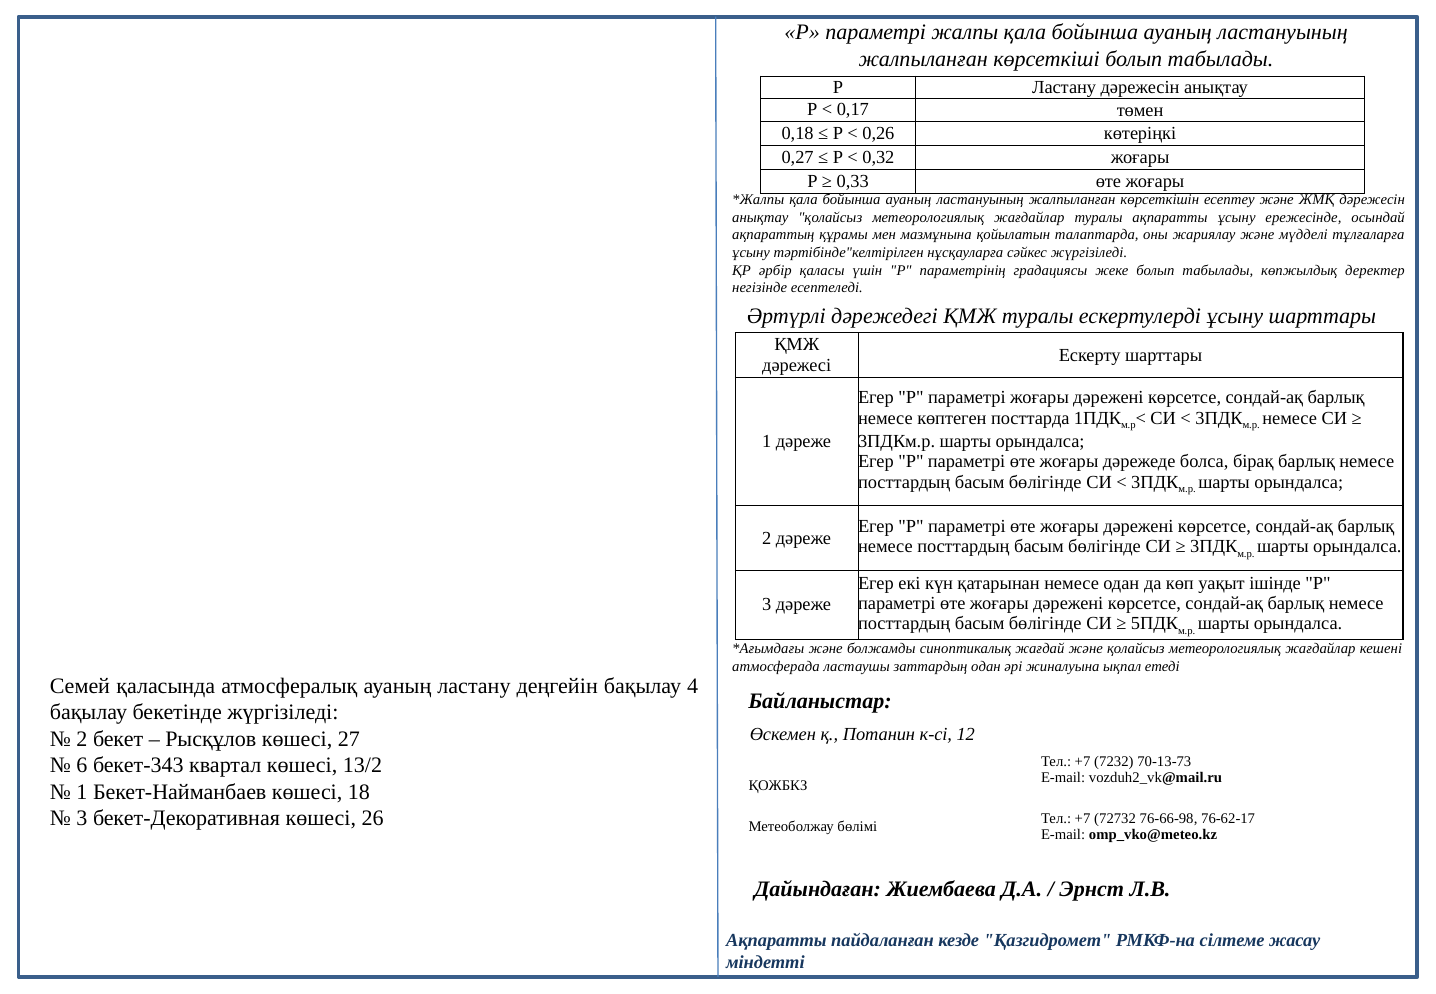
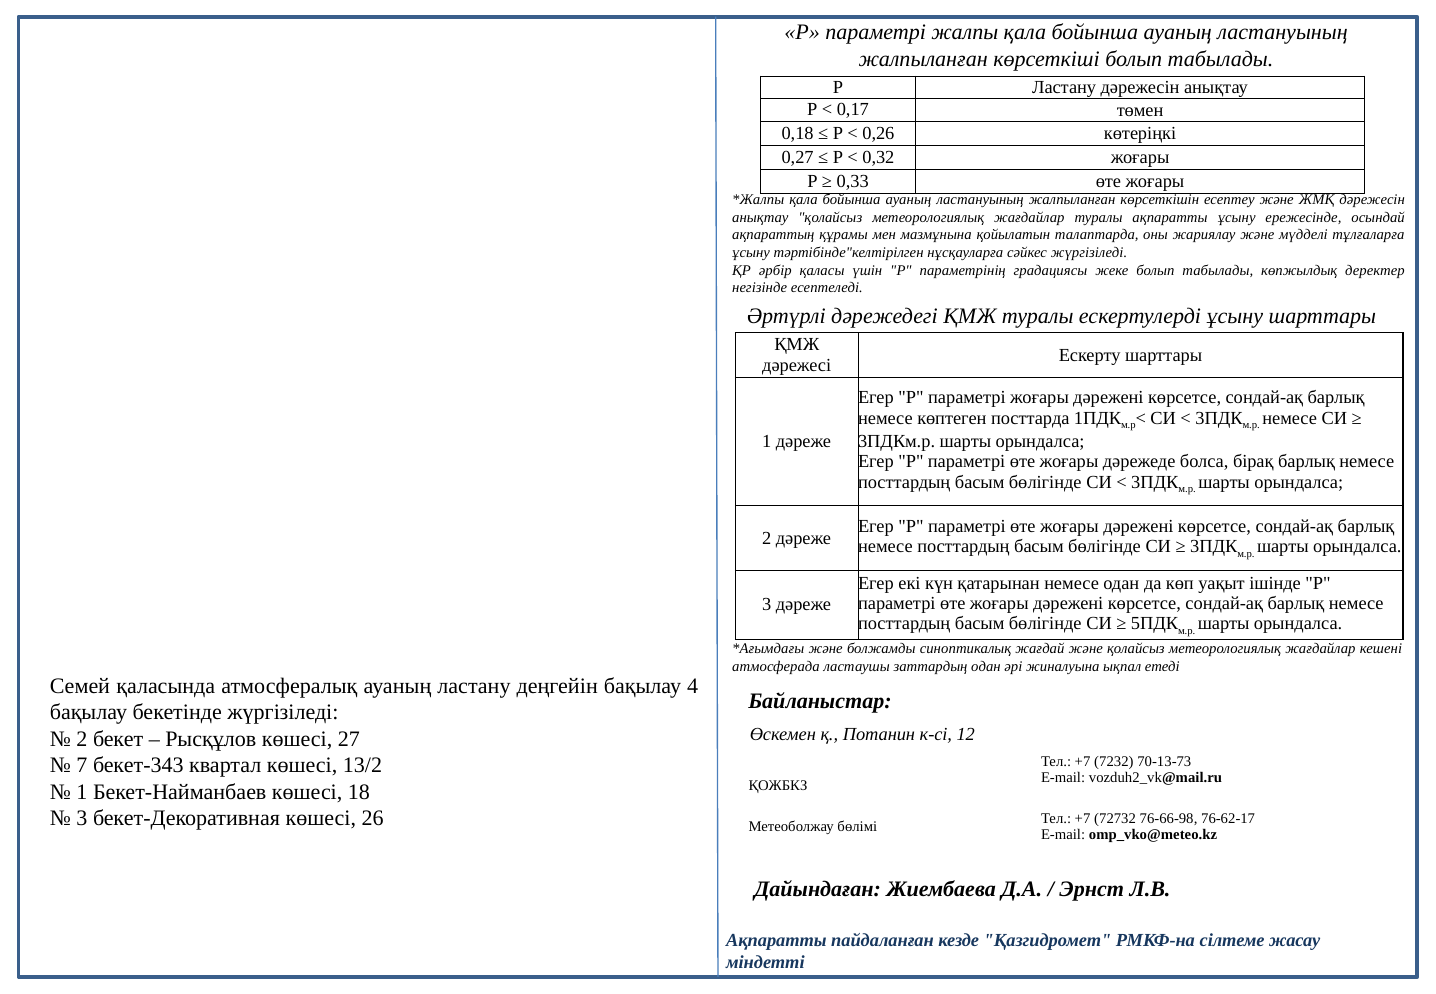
6: 6 -> 7 (82, 766)
